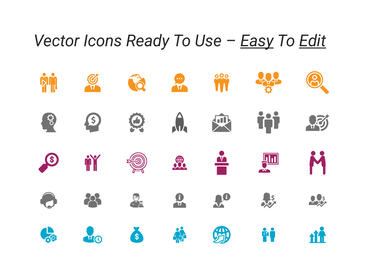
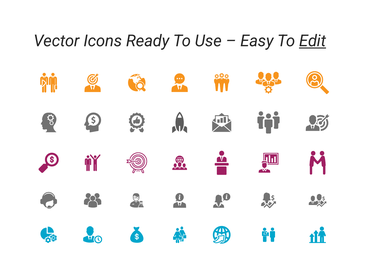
Easy underline: present -> none (257, 41)
